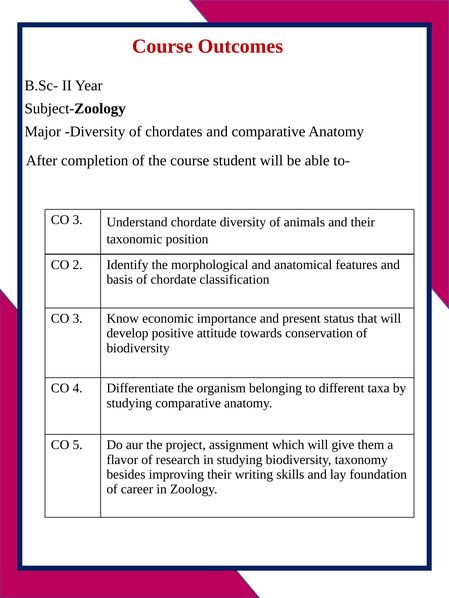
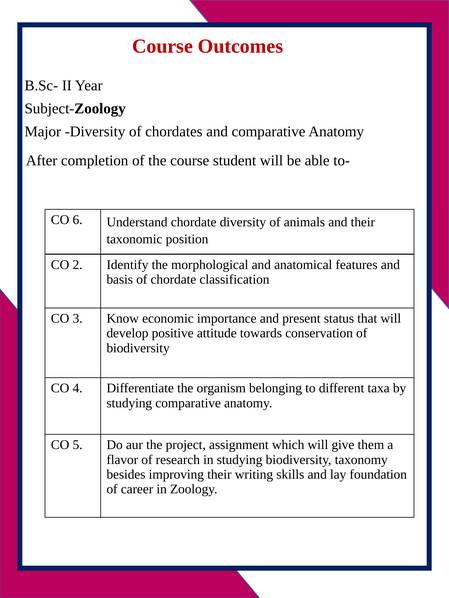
3: 3 -> 6 (78, 220)
